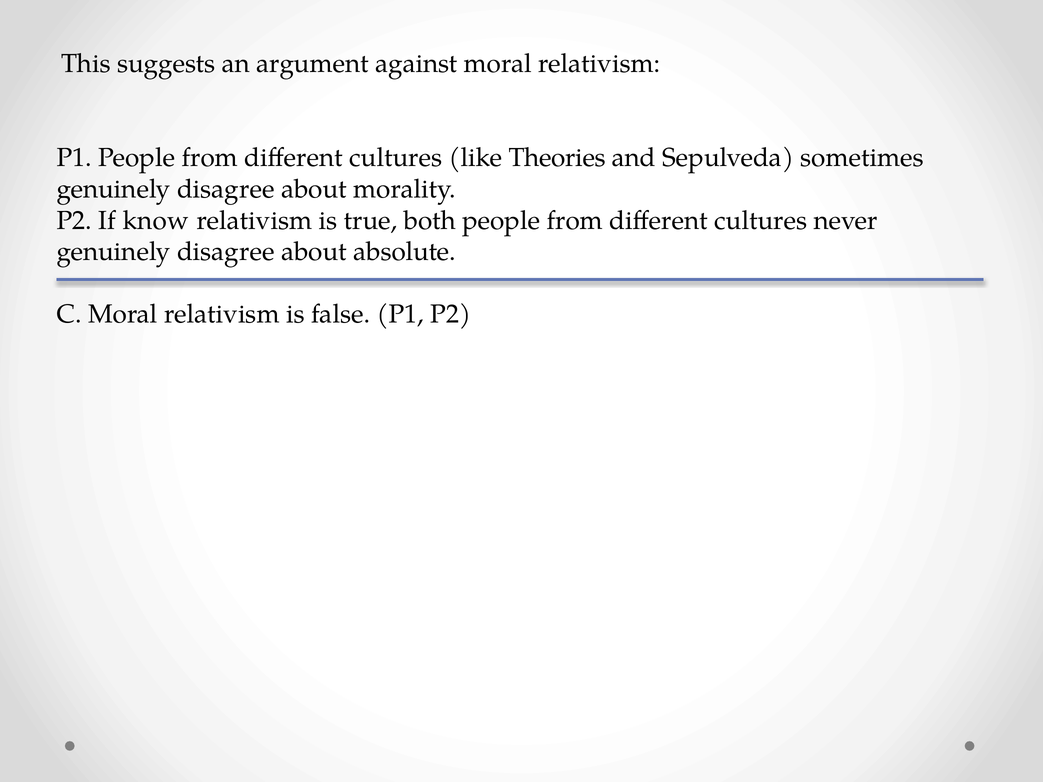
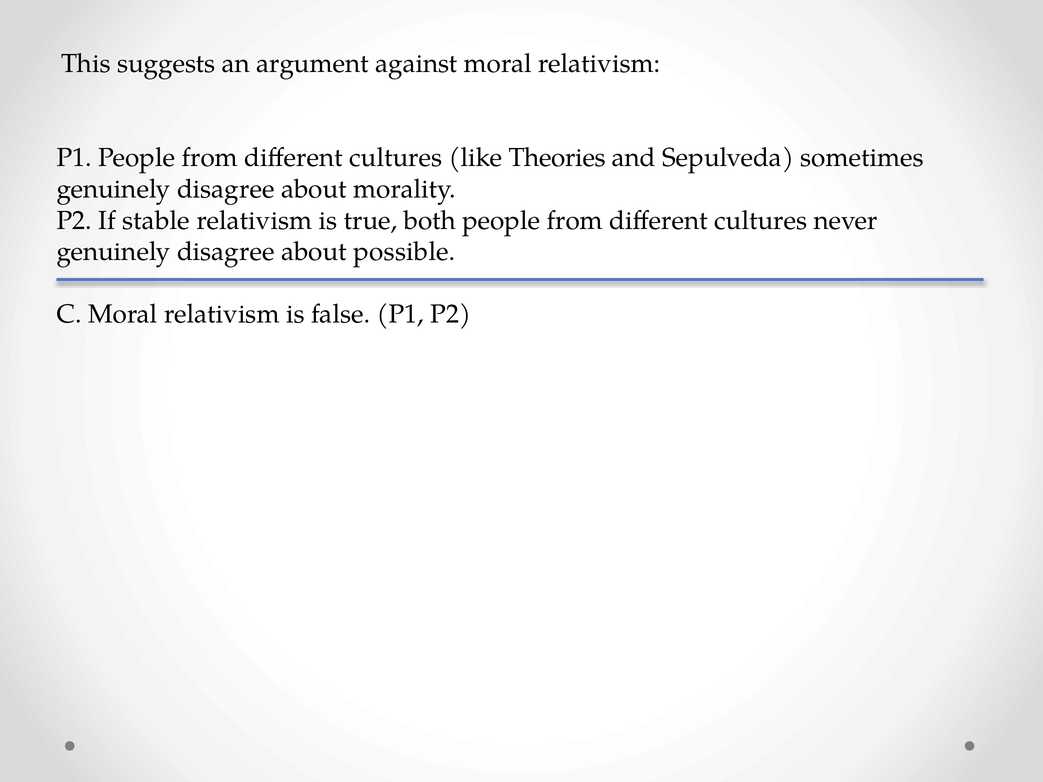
know: know -> stable (156, 221)
absolute: absolute -> possible (404, 252)
